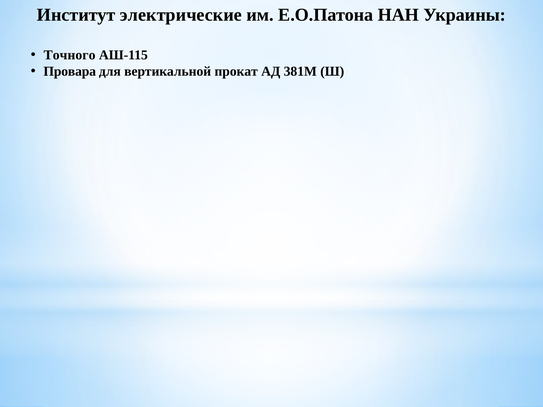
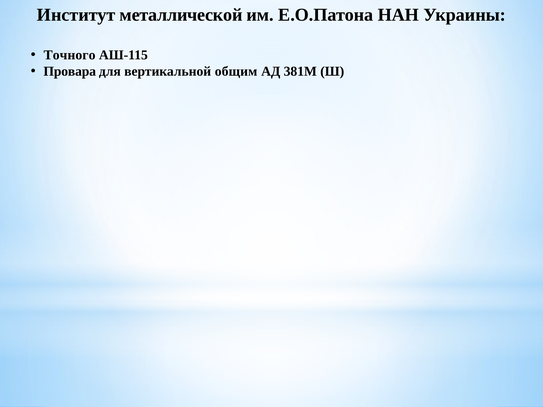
электрические: электрические -> металлической (181, 15)
прокат: прокат -> общим (236, 71)
